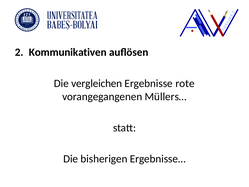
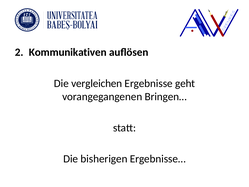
rote: rote -> geht (185, 83)
Müllers…: Müllers… -> Bringen… (166, 97)
